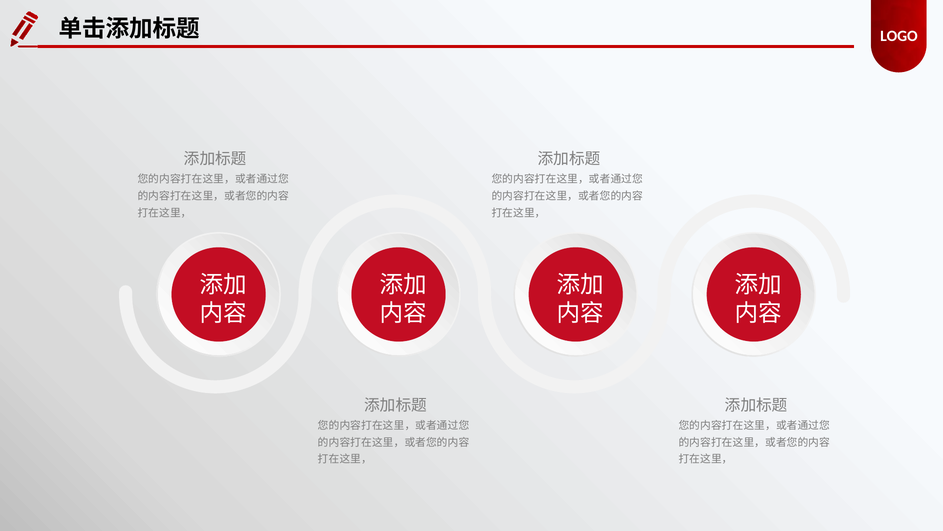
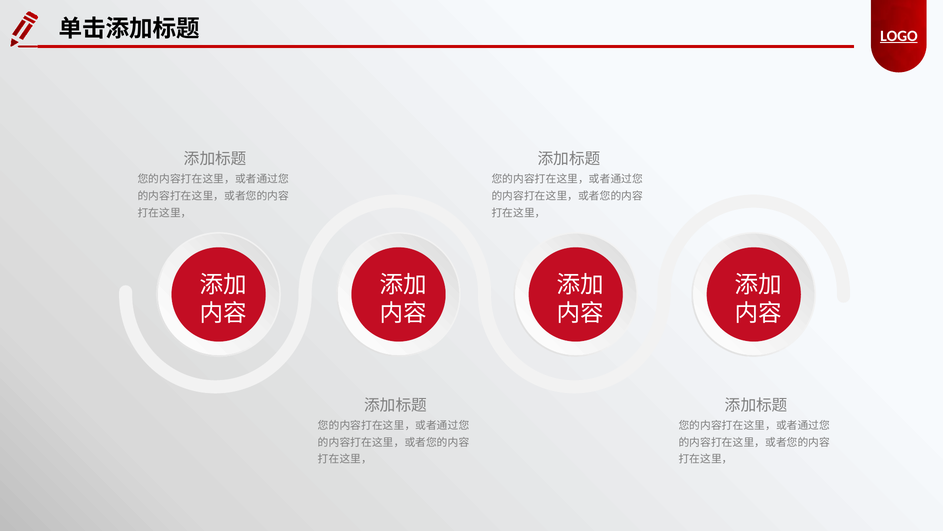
LOGO underline: none -> present (899, 36)
